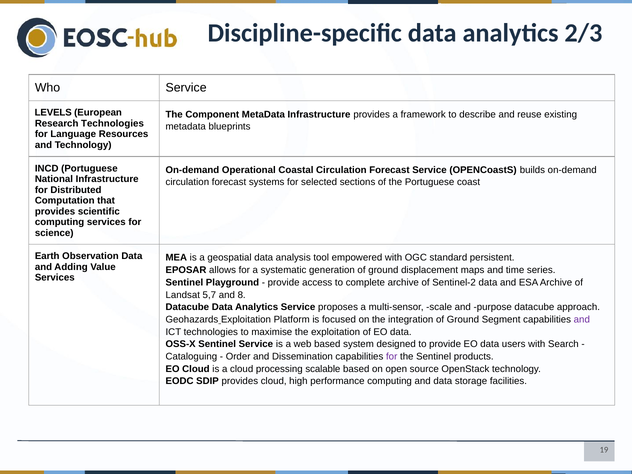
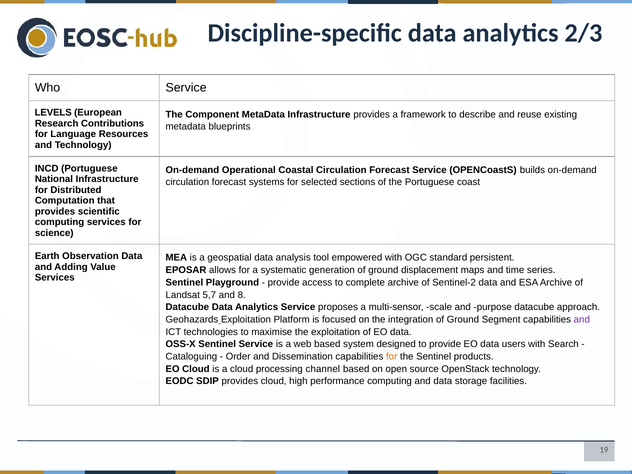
Research Technologies: Technologies -> Contributions (113, 123)
for colour: purple -> orange (392, 357)
scalable: scalable -> channel (323, 369)
